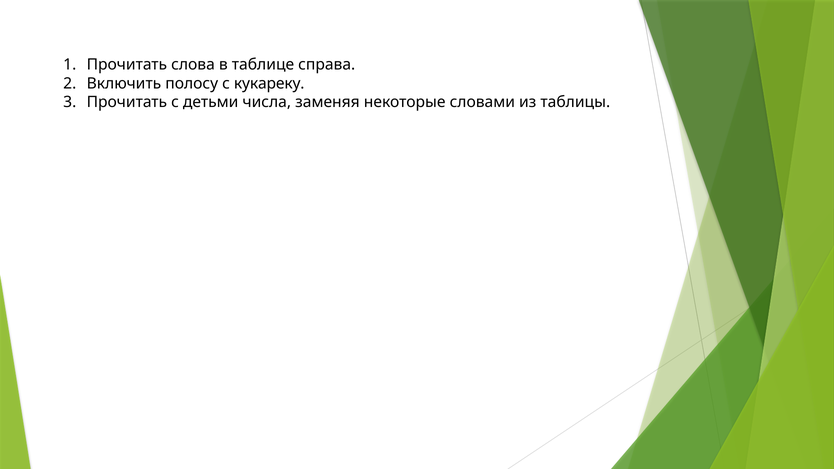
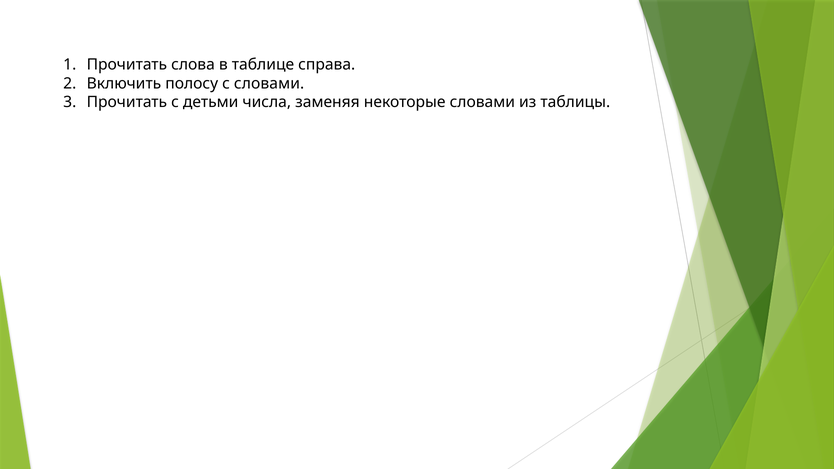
с кукареку: кукареку -> словами (269, 83)
